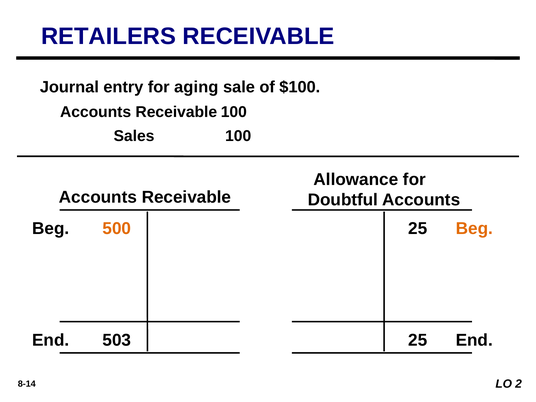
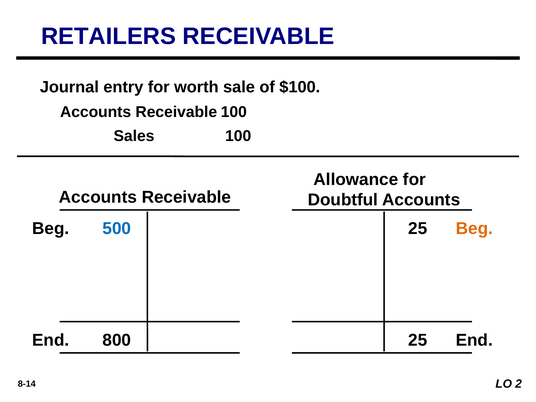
aging: aging -> worth (196, 87)
500 colour: orange -> blue (117, 229)
503: 503 -> 800 (117, 340)
